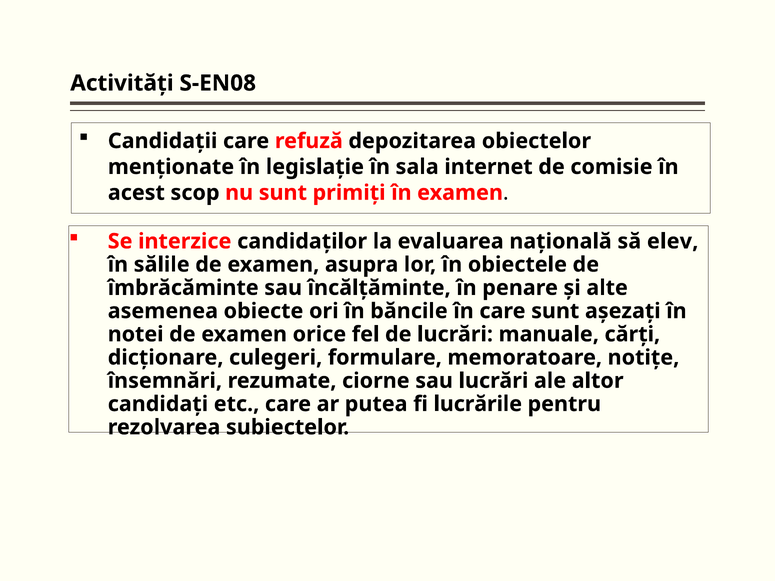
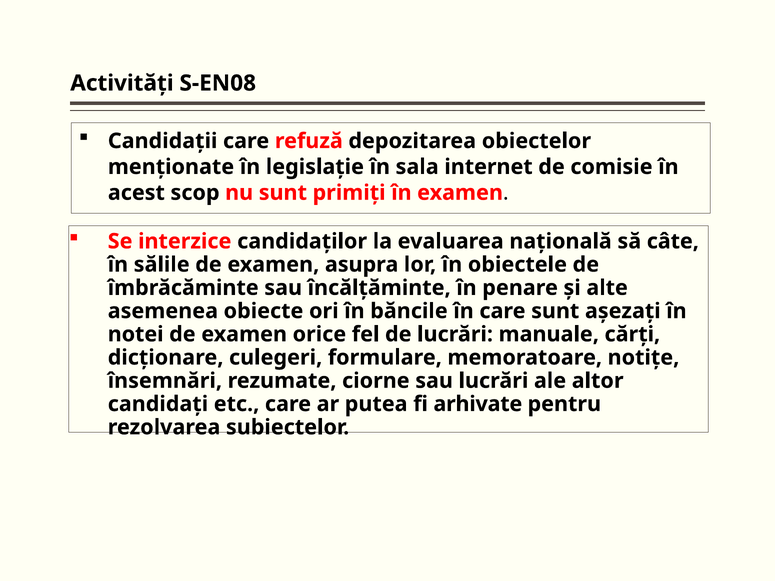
elev: elev -> câte (673, 241)
lucrările: lucrările -> arhivate (478, 404)
